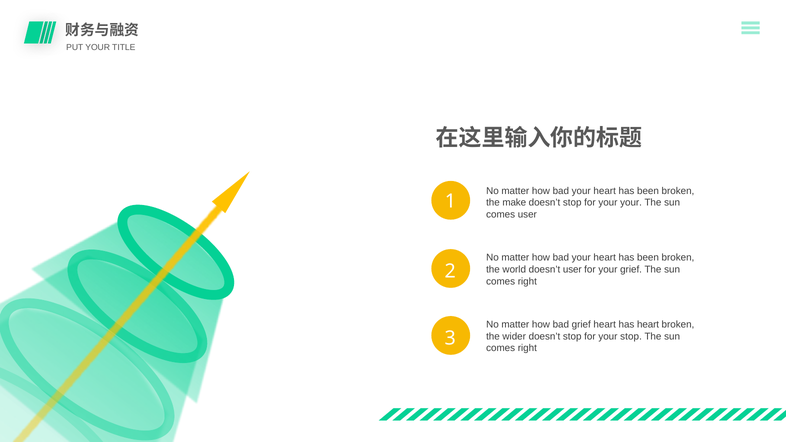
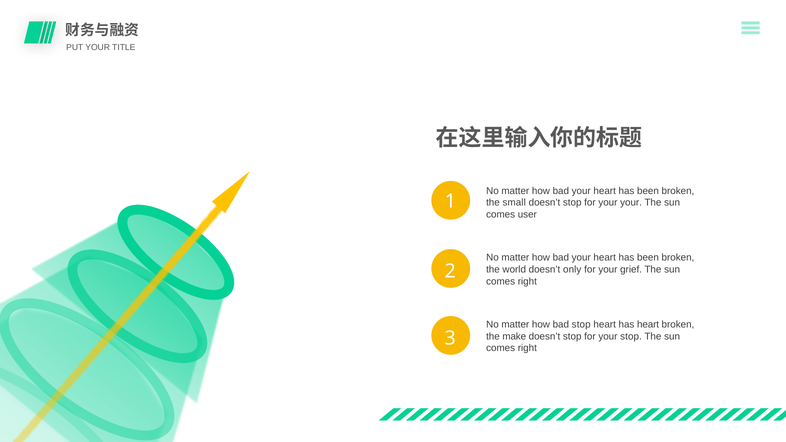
make: make -> small (514, 203)
doesn’t user: user -> only (572, 270)
bad grief: grief -> stop (581, 325)
wider: wider -> make (514, 336)
